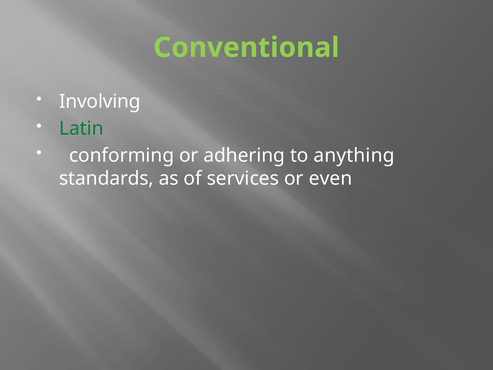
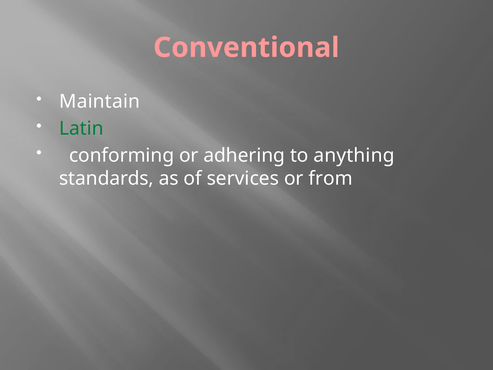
Conventional colour: light green -> pink (246, 48)
Involving: Involving -> Maintain (100, 102)
even: even -> from (331, 178)
